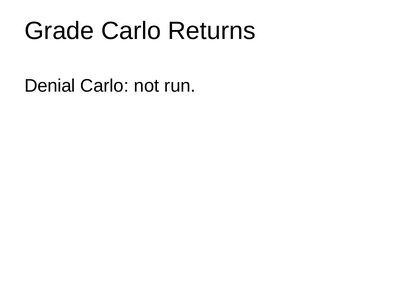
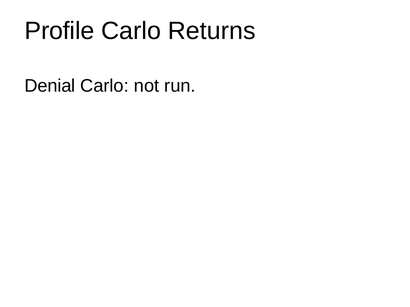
Grade: Grade -> Profile (59, 31)
